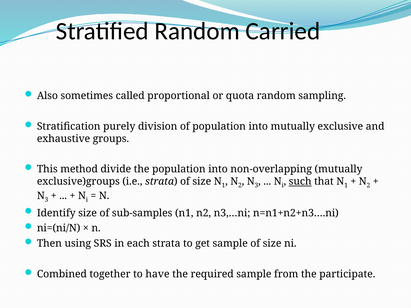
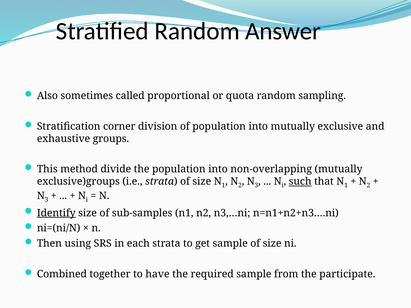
Carried: Carried -> Answer (283, 31)
purely: purely -> corner (119, 126)
Identify underline: none -> present (56, 213)
